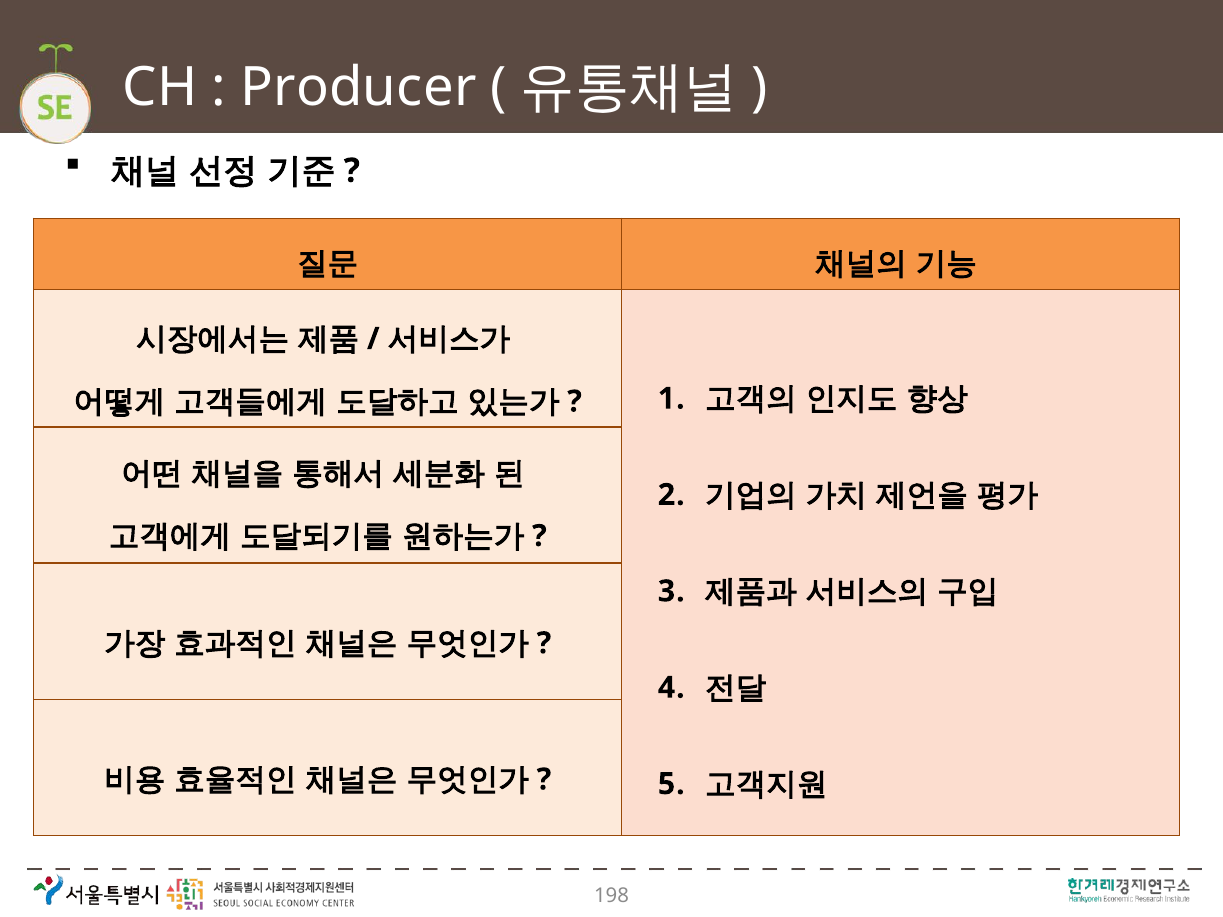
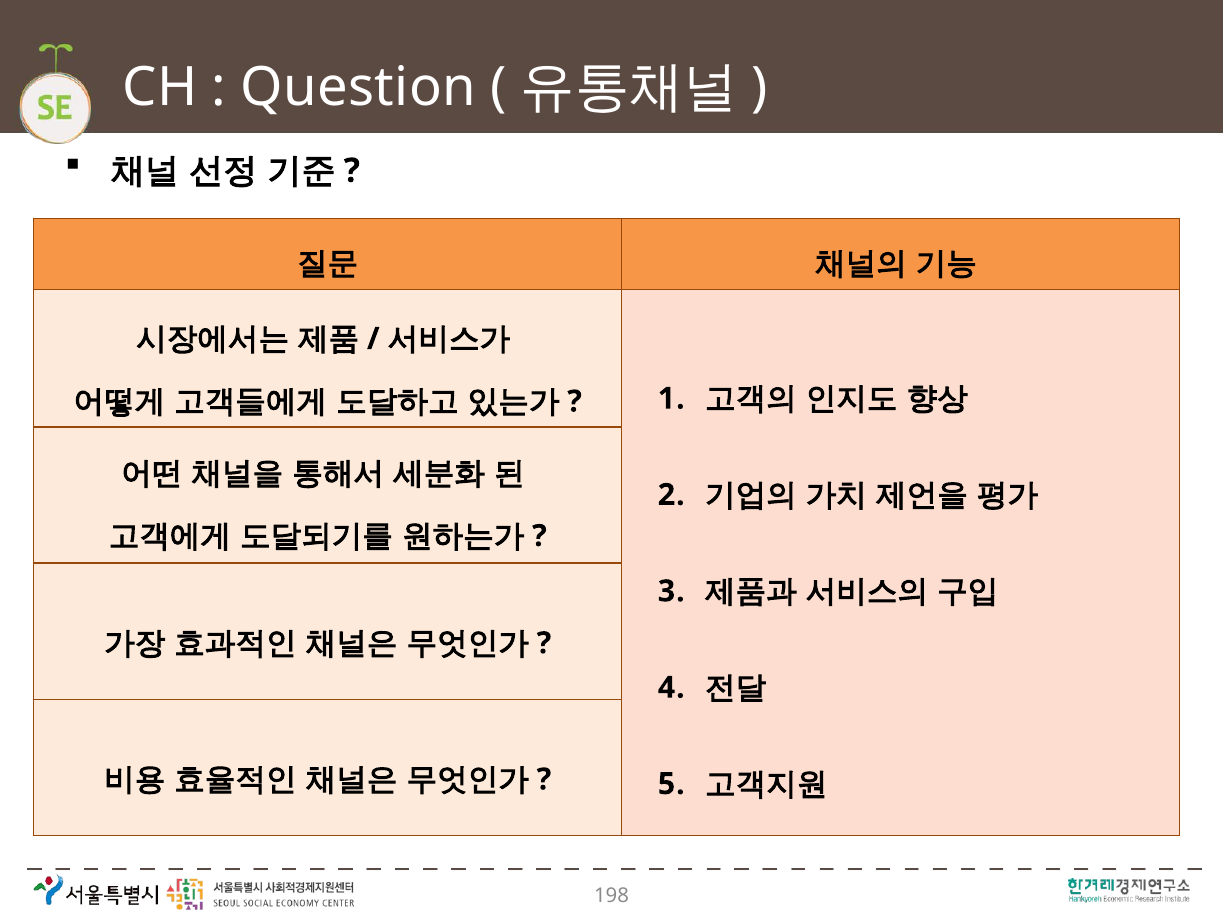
Producer: Producer -> Question (358, 88)
